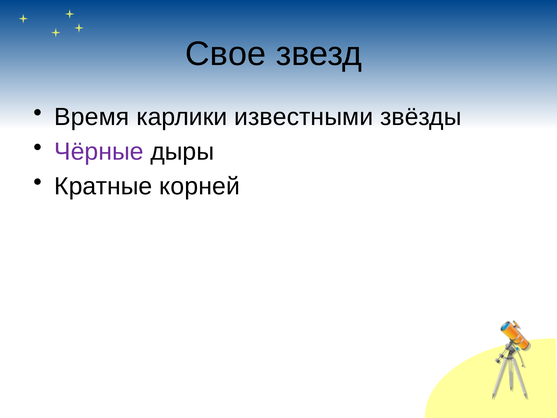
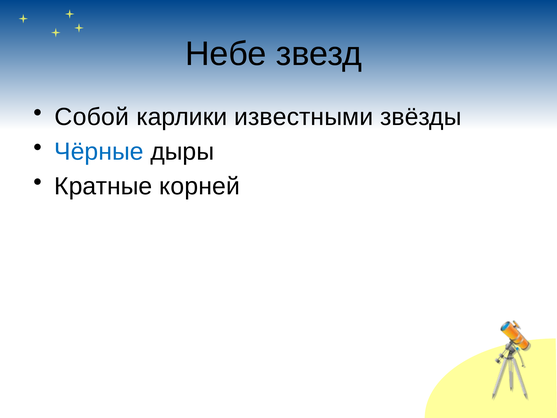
Свое: Свое -> Небе (226, 54)
Время: Время -> Собой (92, 117)
Чёрные colour: purple -> blue (99, 152)
